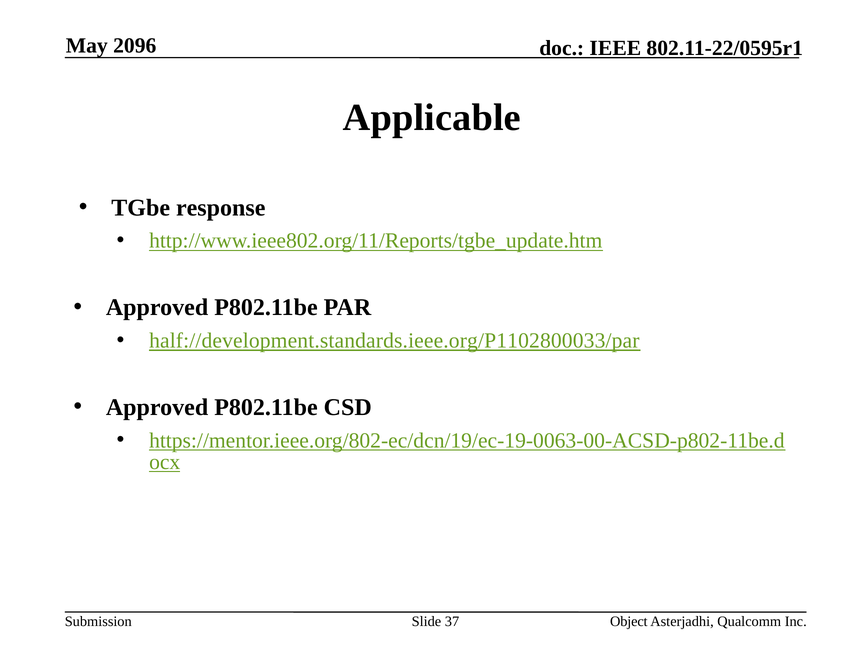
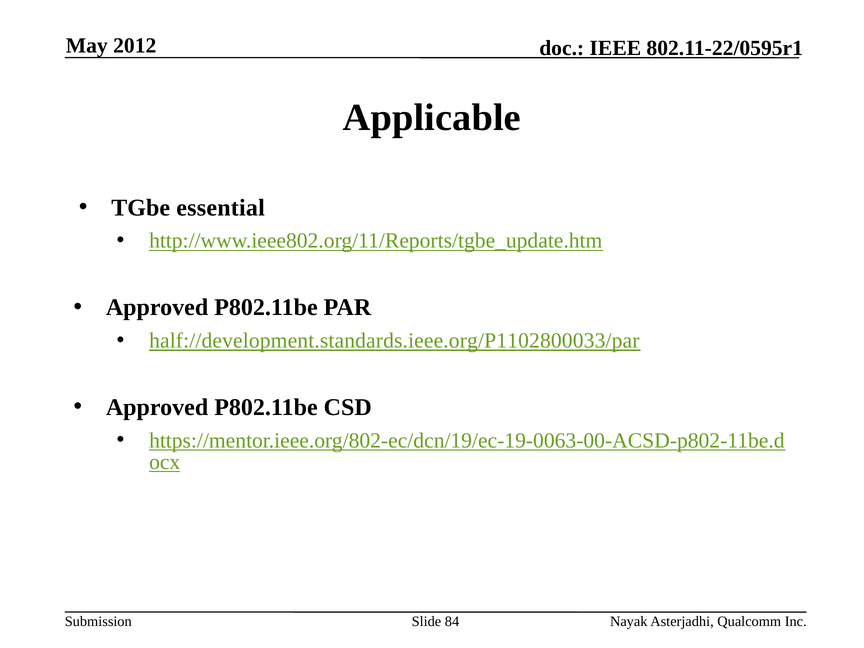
2096: 2096 -> 2012 (135, 46)
response: response -> essential (221, 208)
37: 37 -> 84 (452, 621)
Object: Object -> Nayak (629, 621)
